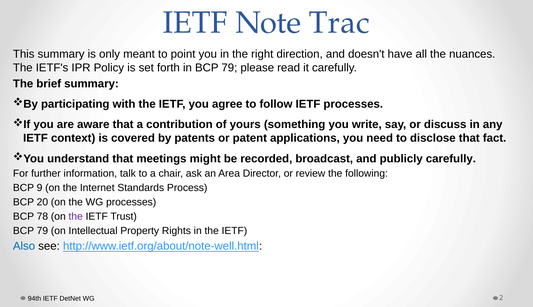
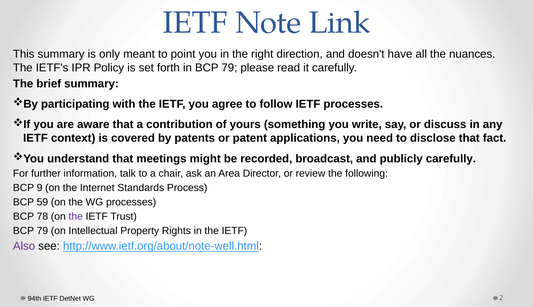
Trac: Trac -> Link (340, 23)
20: 20 -> 59 (42, 203)
Also colour: blue -> purple (24, 247)
